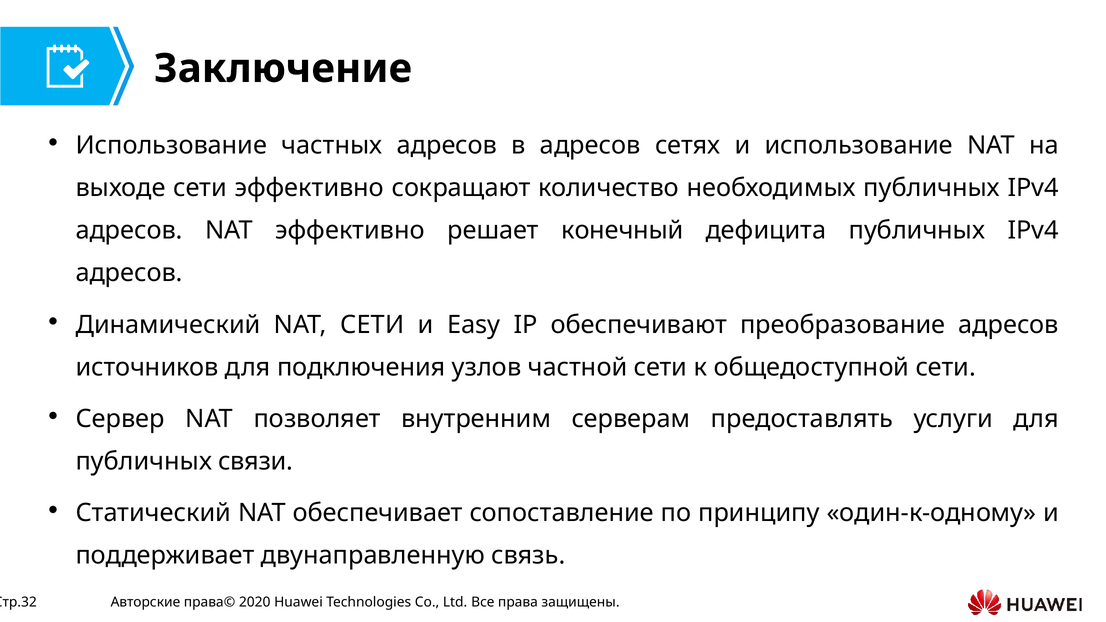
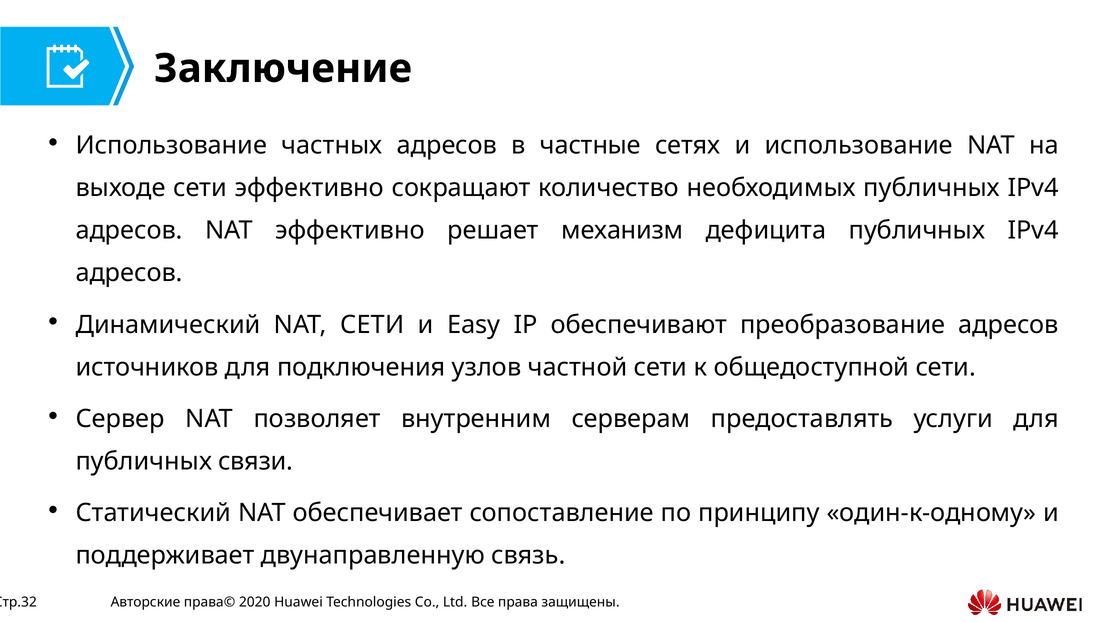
в адресов: адресов -> частные (590, 145)
конечный: конечный -> механизм (622, 230)
